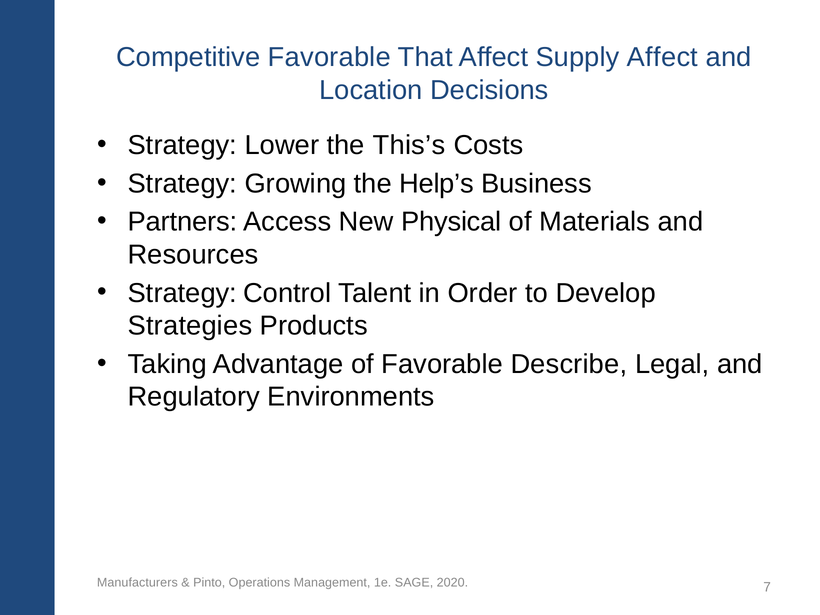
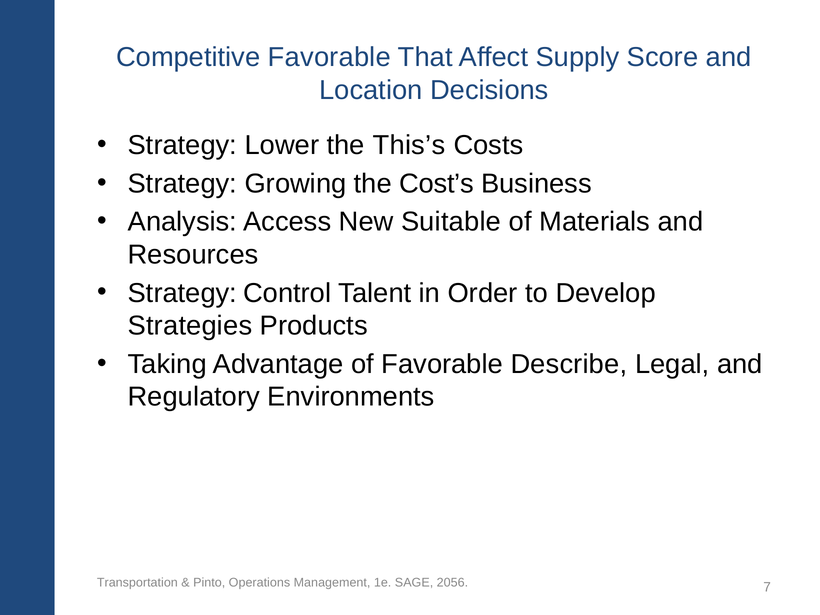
Supply Affect: Affect -> Score (663, 57)
Help’s: Help’s -> Cost’s (437, 184)
Partners: Partners -> Analysis (182, 222)
Physical: Physical -> Suitable (451, 222)
Manufacturers: Manufacturers -> Transportation (137, 582)
2020: 2020 -> 2056 (452, 582)
